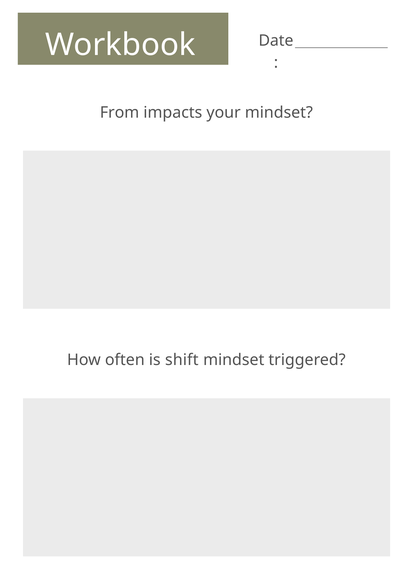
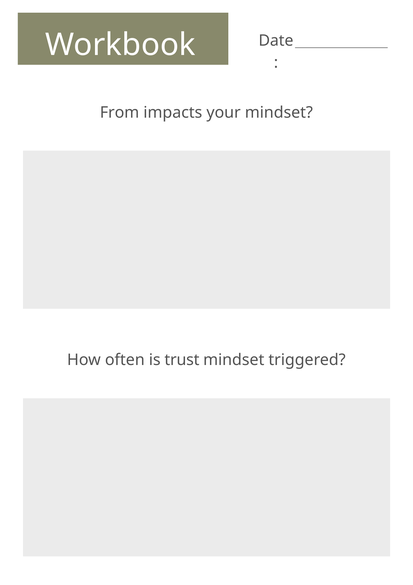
shift: shift -> trust (182, 360)
